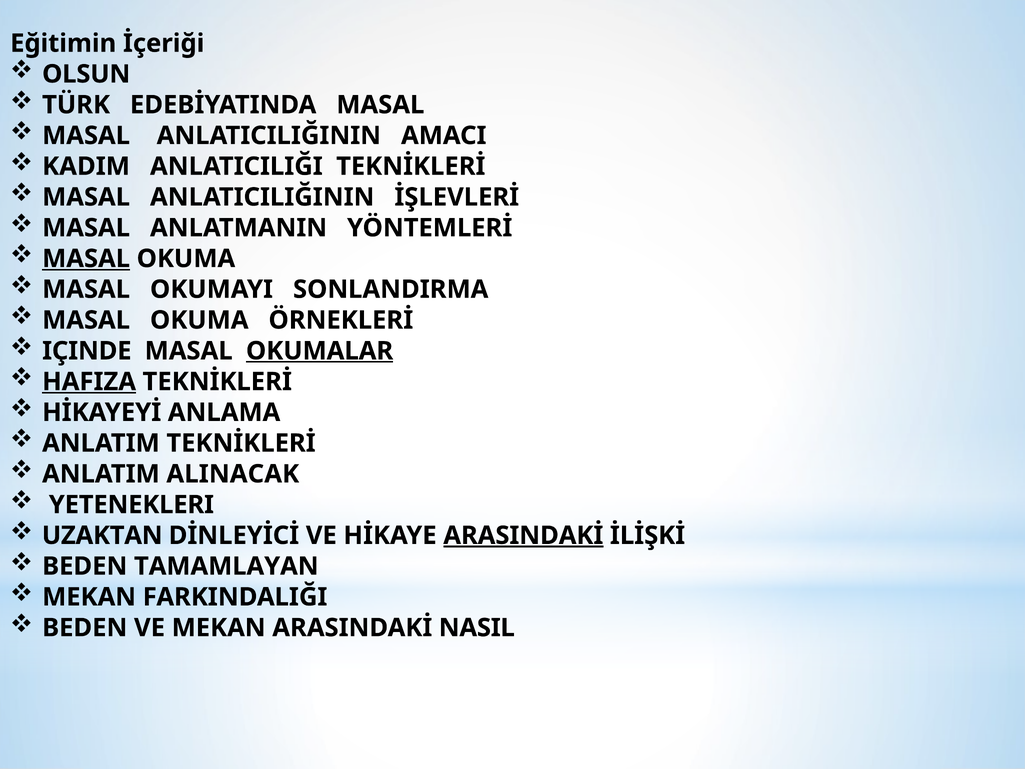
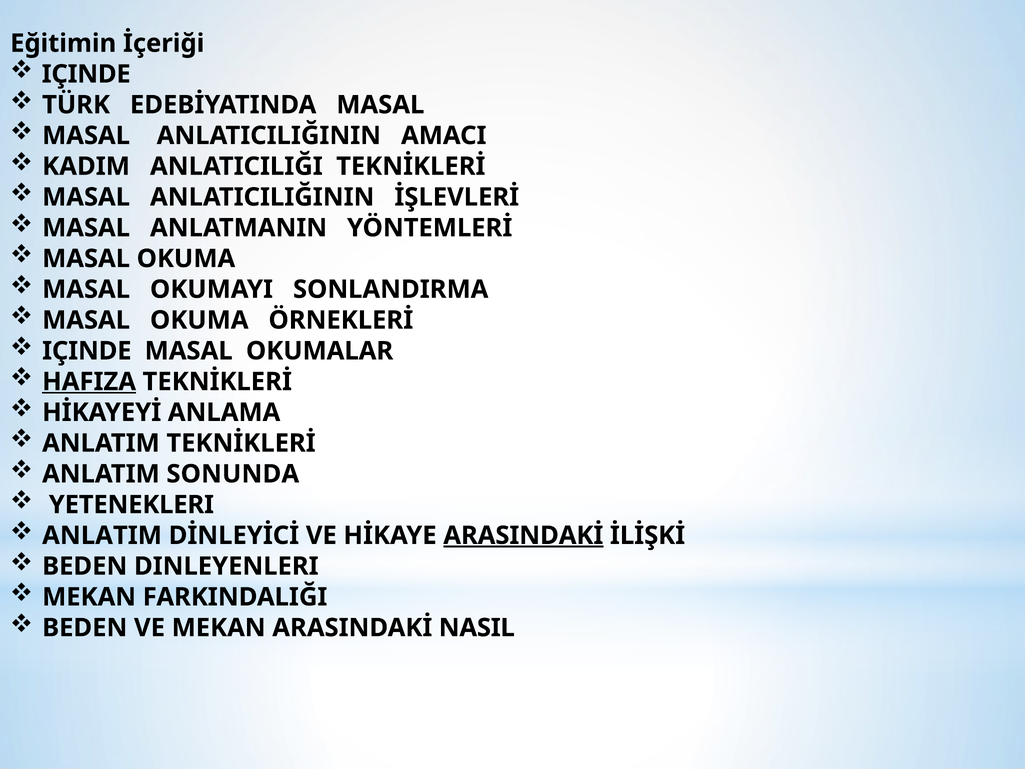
OLSUN: OLSUN -> IÇINDE (86, 74)
MASAL underline: present -> none (86, 259)
OKUMALAR underline: present -> none (320, 351)
ALINACAK: ALINACAK -> SONUNDA (233, 474)
UZAKTAN: UZAKTAN -> ANLATIM (102, 535)
TAMAMLAYAN: TAMAMLAYAN -> DINLEYENLERI (226, 566)
